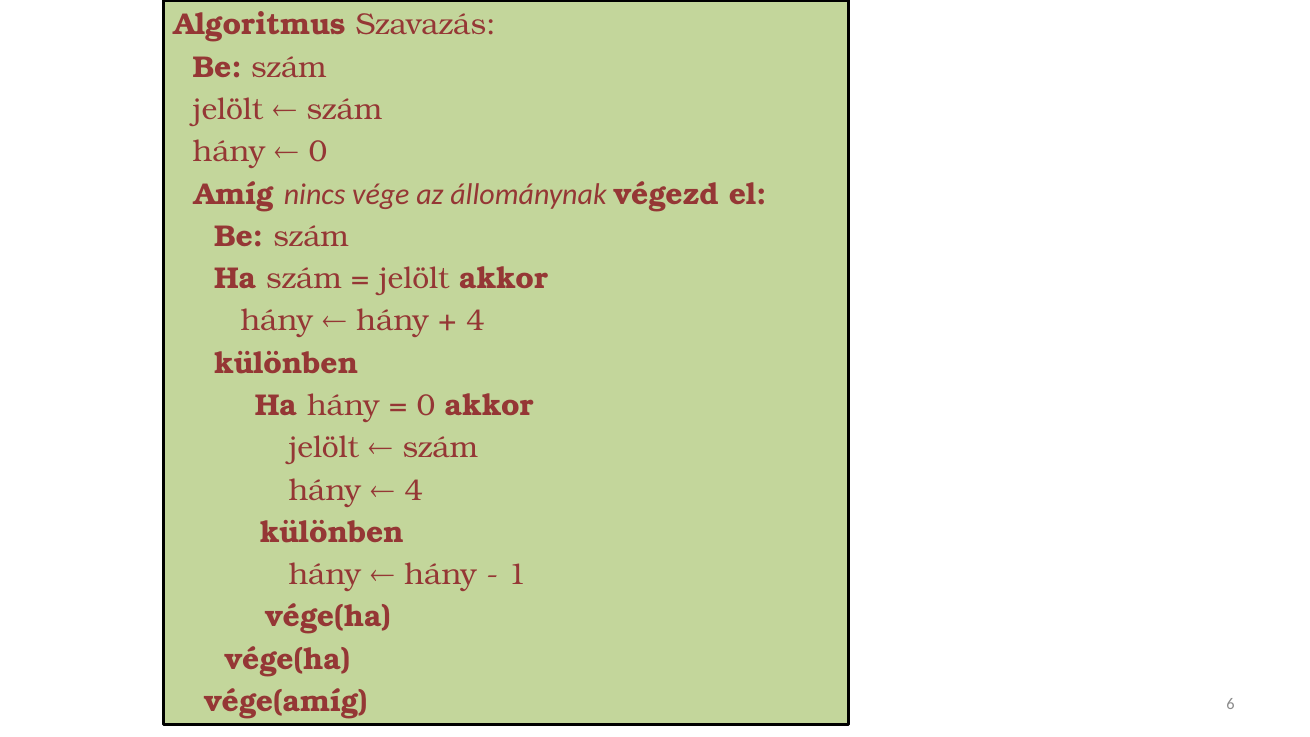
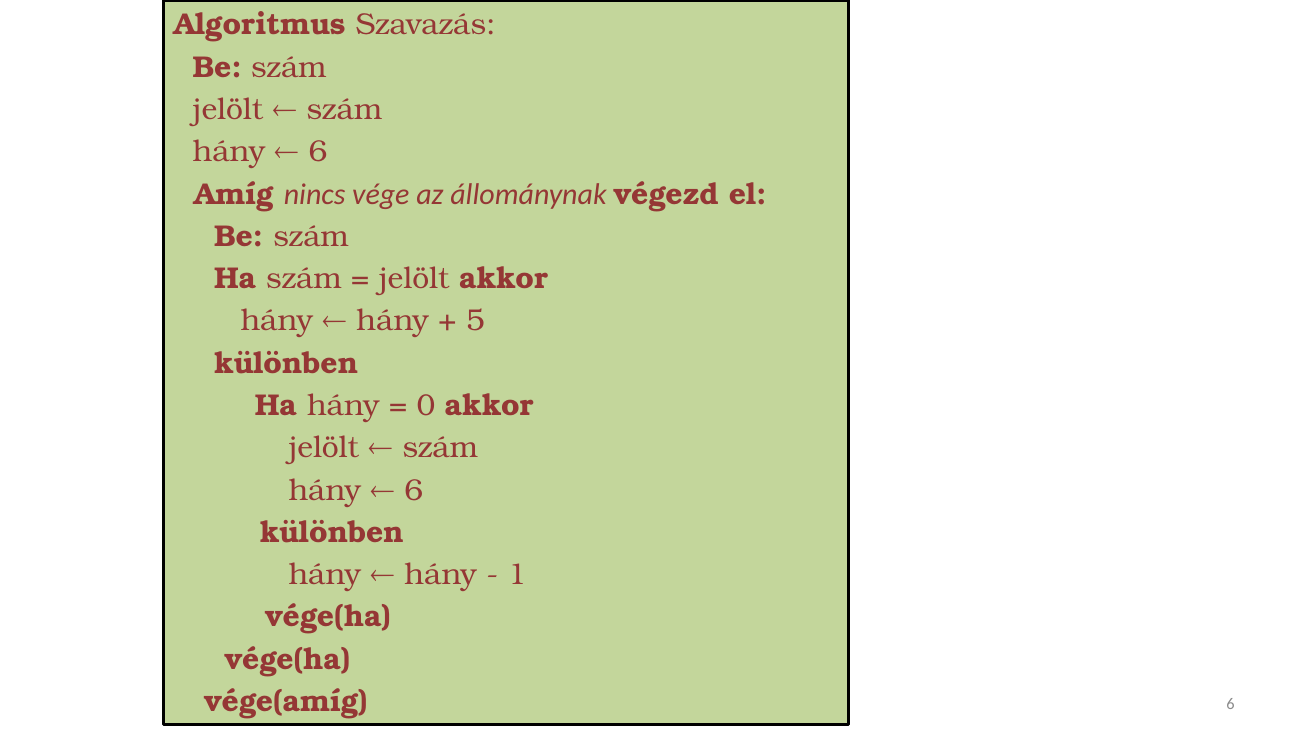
0: 0 -> 6 (318, 152)
4: 4 -> 5 (475, 321)
4: 4 -> 6 (414, 490)
